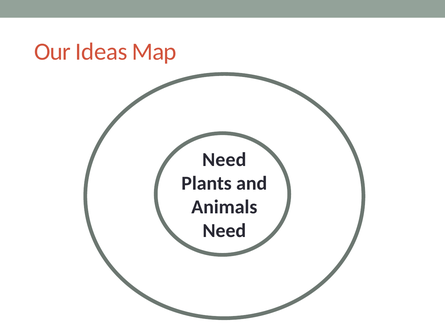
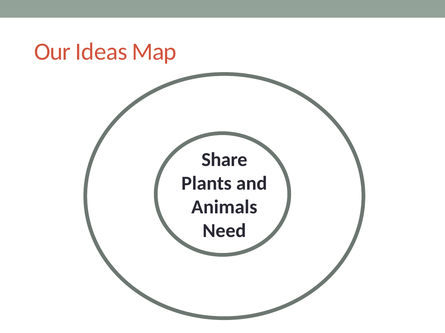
Need: Need -> Share (224, 160)
